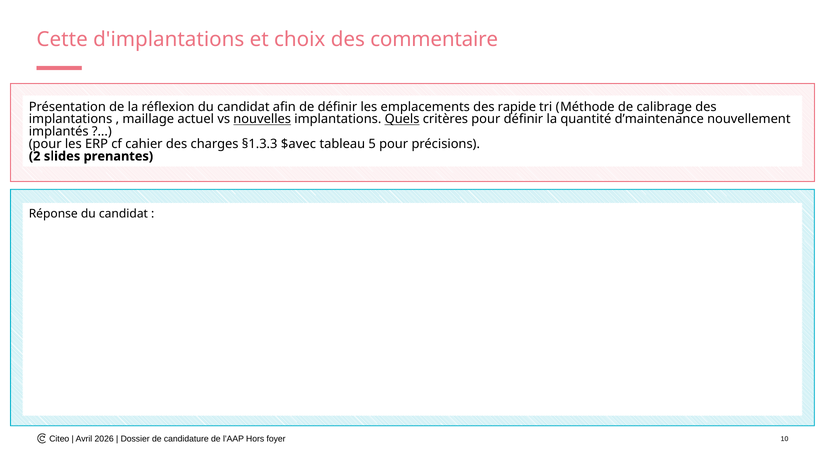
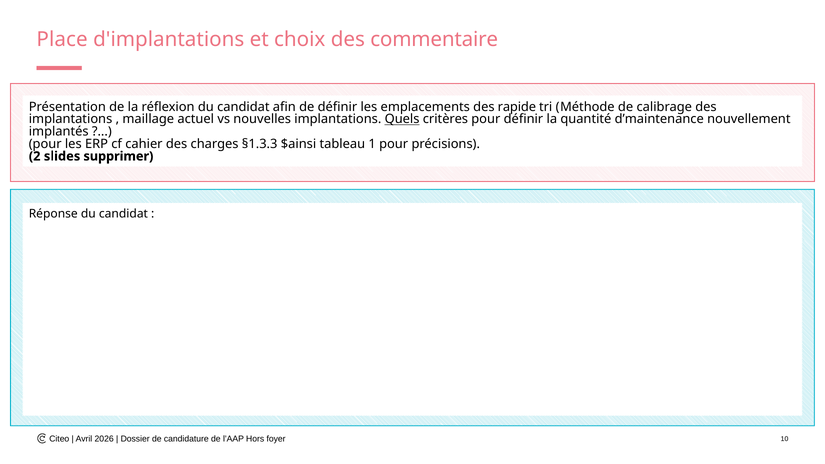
Cette: Cette -> Place (62, 40)
nouvelles underline: present -> none (262, 119)
$avec: $avec -> $ainsi (299, 144)
5: 5 -> 1 (372, 144)
prenantes: prenantes -> supprimer (118, 156)
